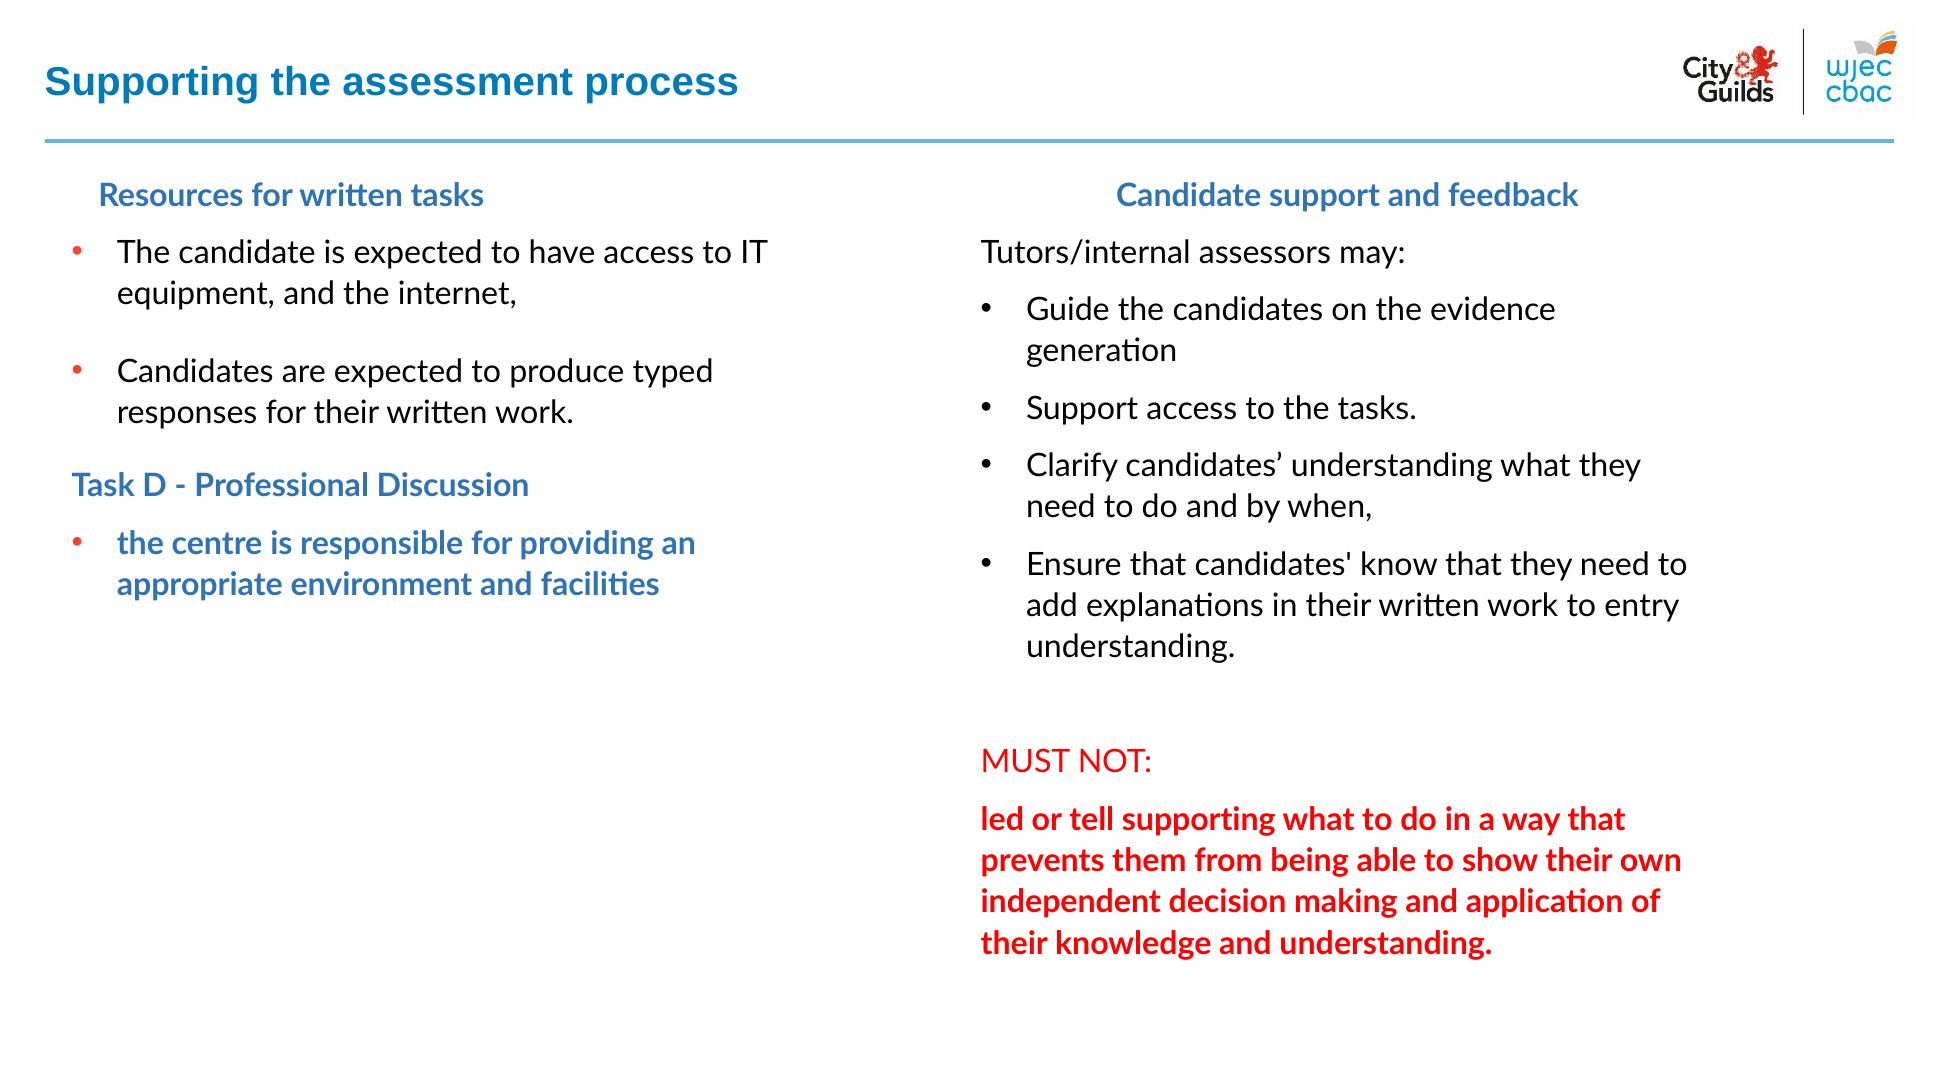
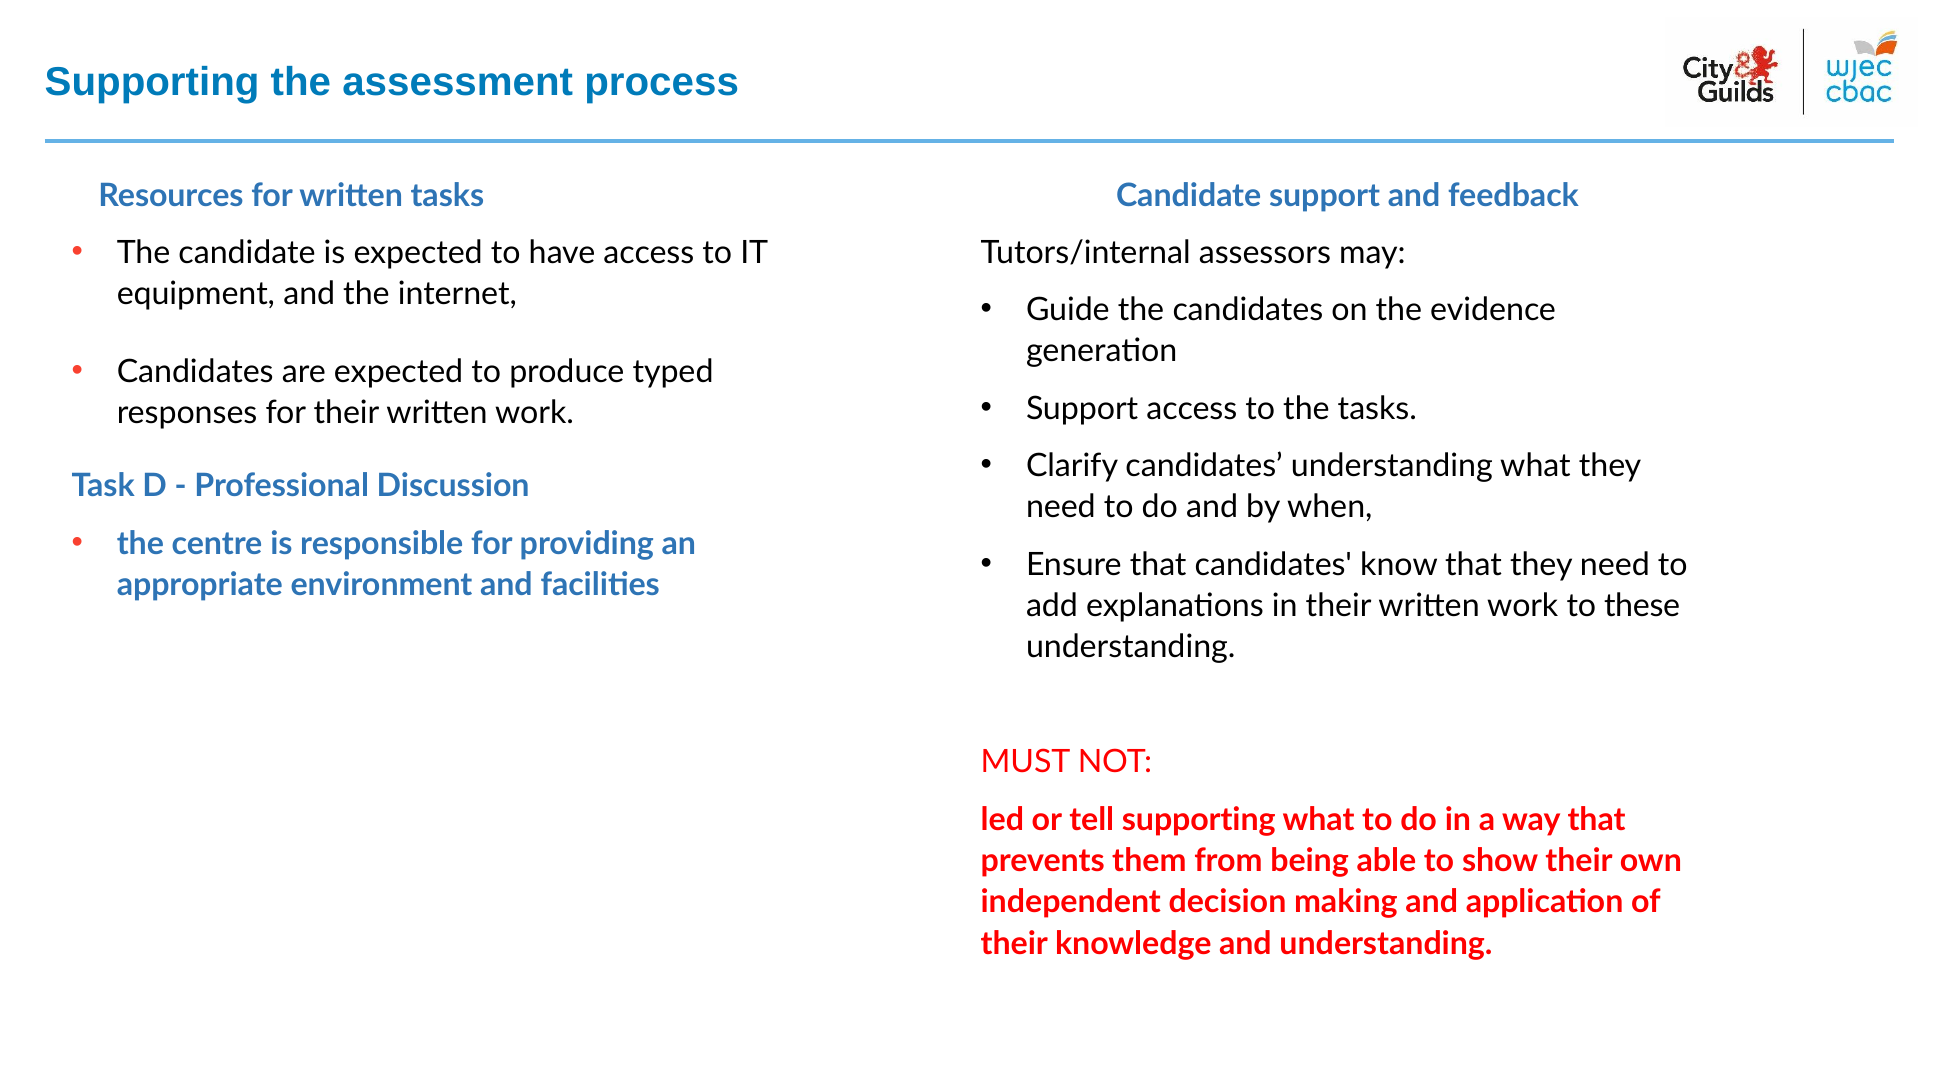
entry: entry -> these (1642, 606)
